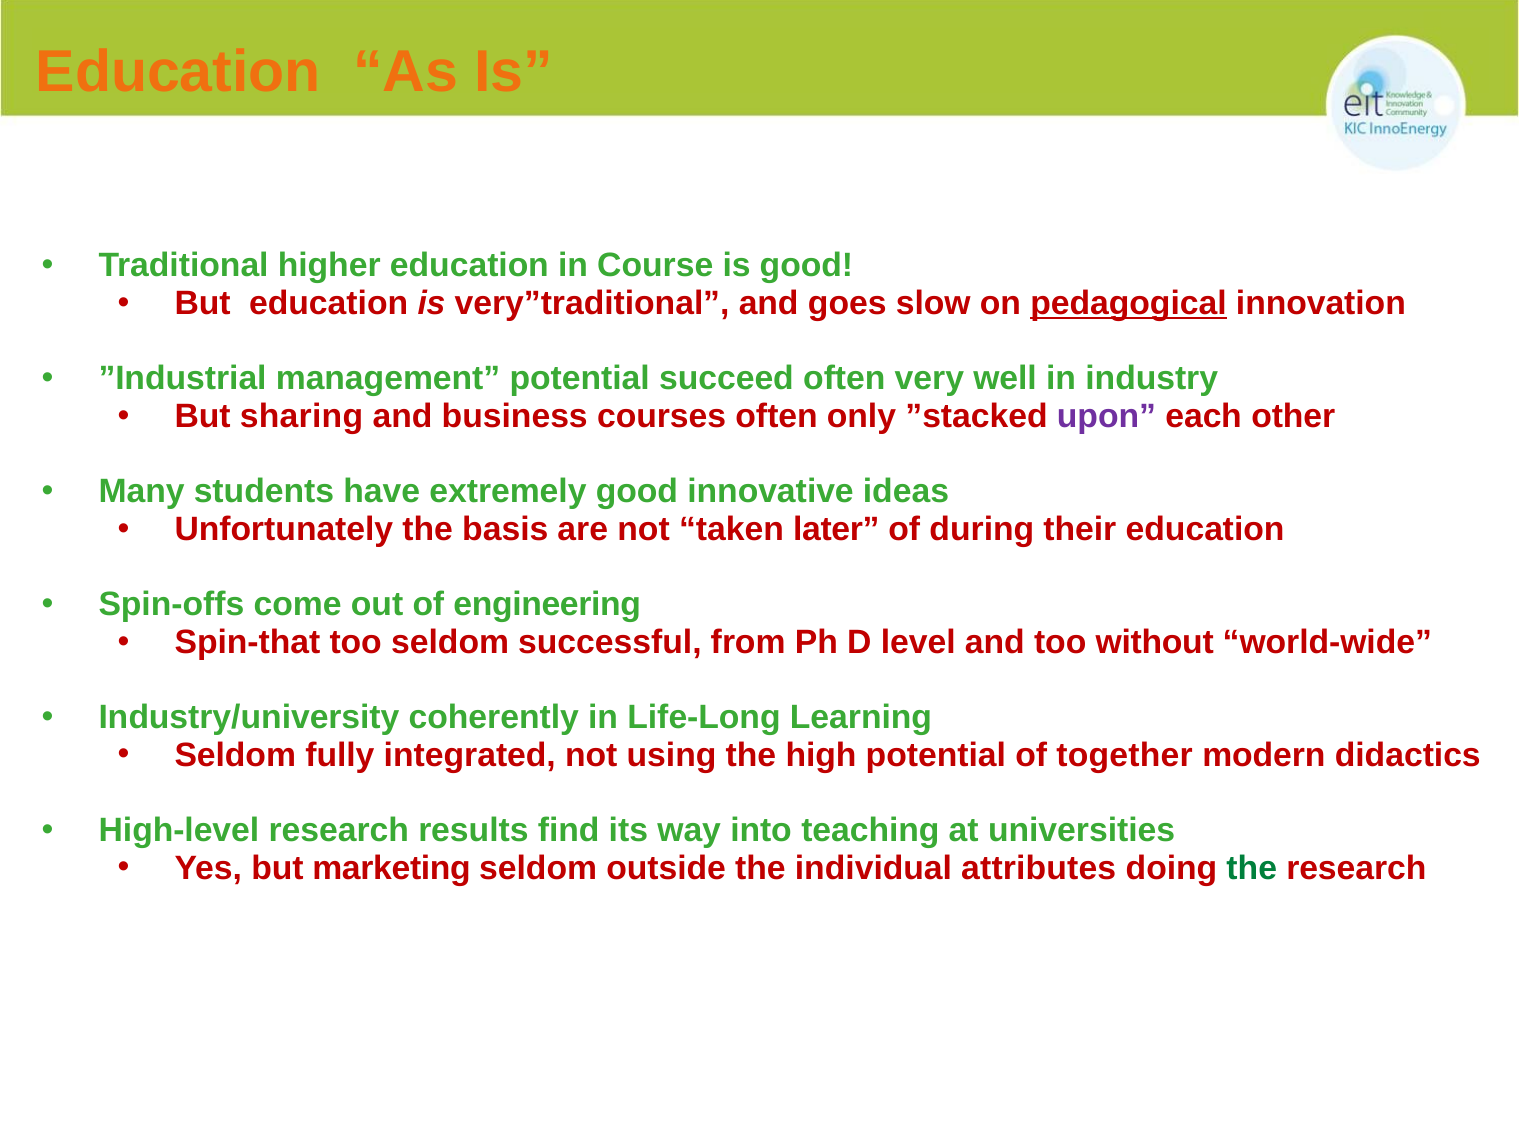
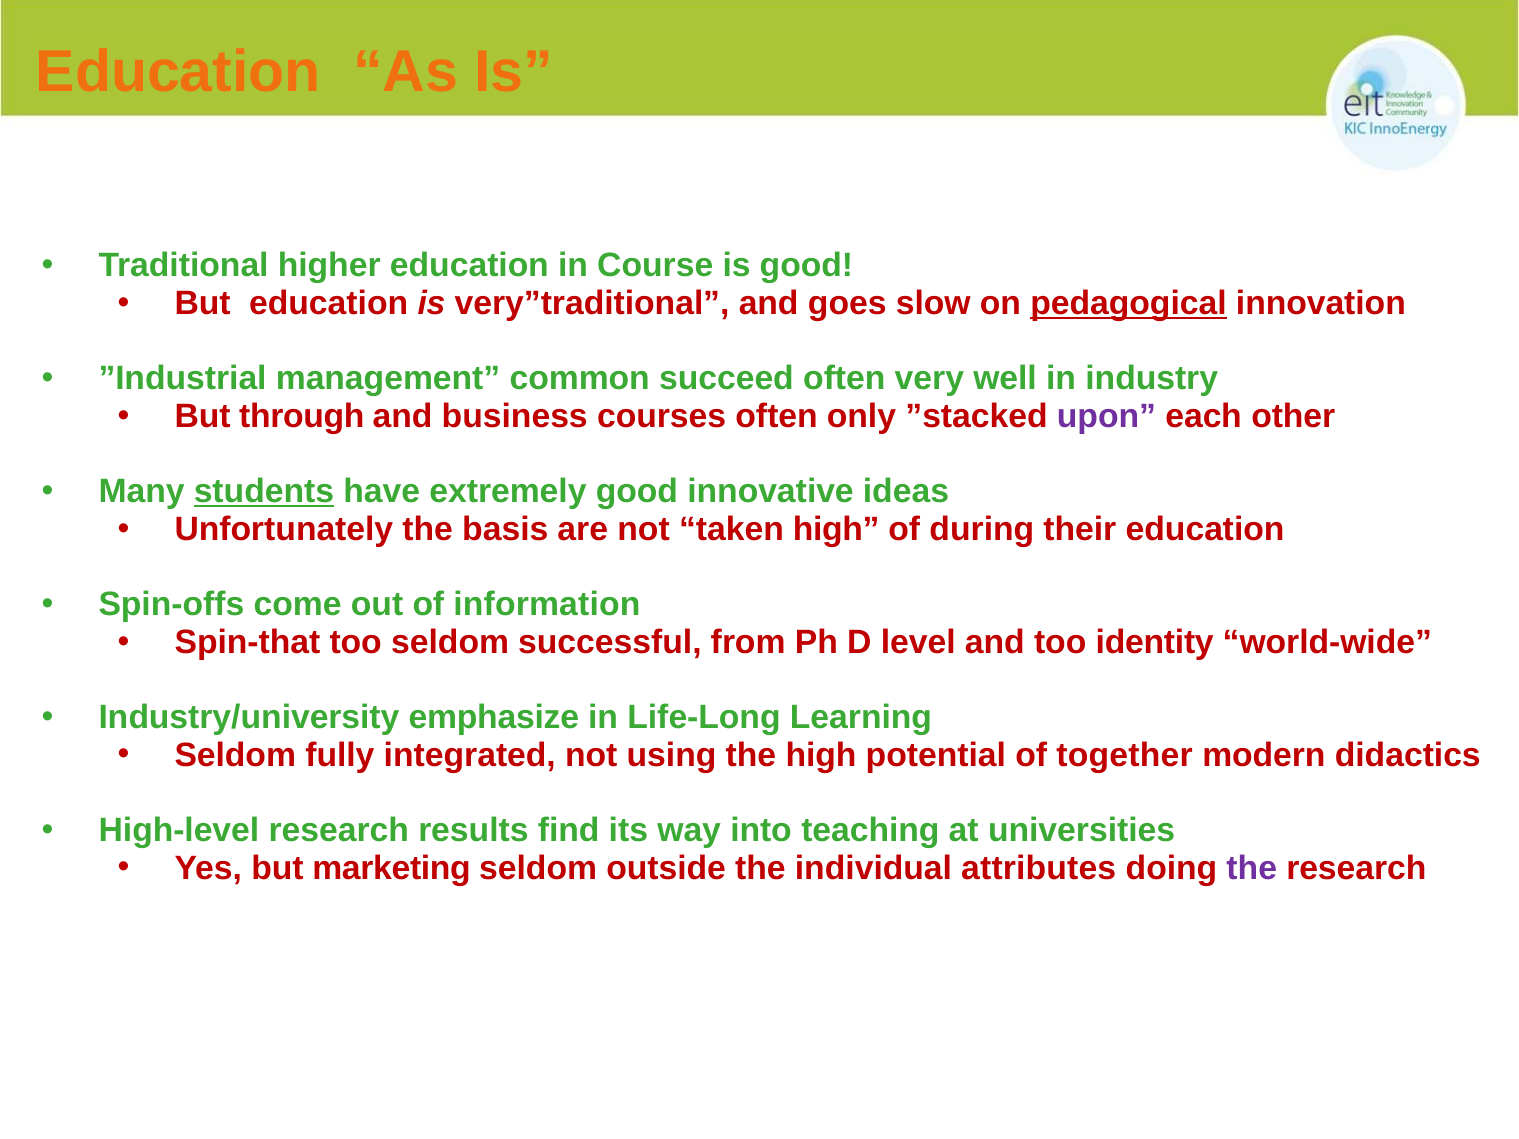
management potential: potential -> common (580, 379)
sharing: sharing -> through (302, 416)
students underline: none -> present (264, 492)
taken later: later -> high (836, 529)
engineering: engineering -> information (547, 605)
without: without -> identity (1155, 642)
coherently: coherently -> emphasize (494, 718)
the colour: green -> purple (1252, 868)
